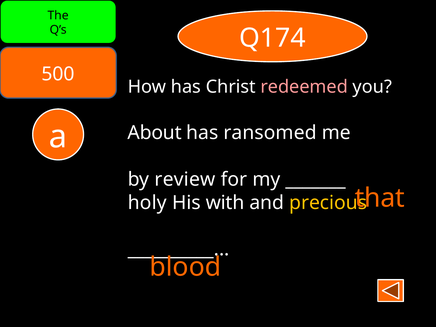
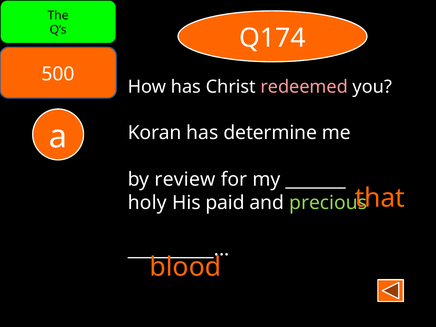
About: About -> Koran (155, 133)
ransomed: ransomed -> determine (270, 133)
with: with -> paid (225, 203)
precious colour: yellow -> light green (328, 203)
